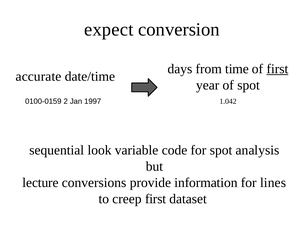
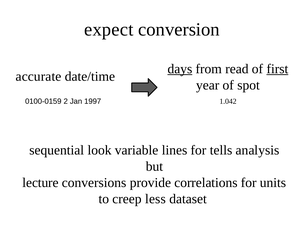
days underline: none -> present (180, 69)
time: time -> read (237, 69)
code: code -> lines (175, 150)
for spot: spot -> tells (221, 150)
information: information -> correlations (206, 183)
lines: lines -> units (273, 183)
creep first: first -> less (155, 199)
